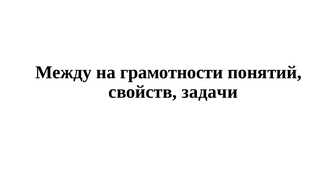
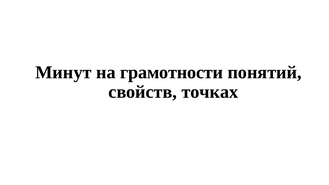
Между: Между -> Минут (63, 72)
задачи: задачи -> точках (210, 92)
